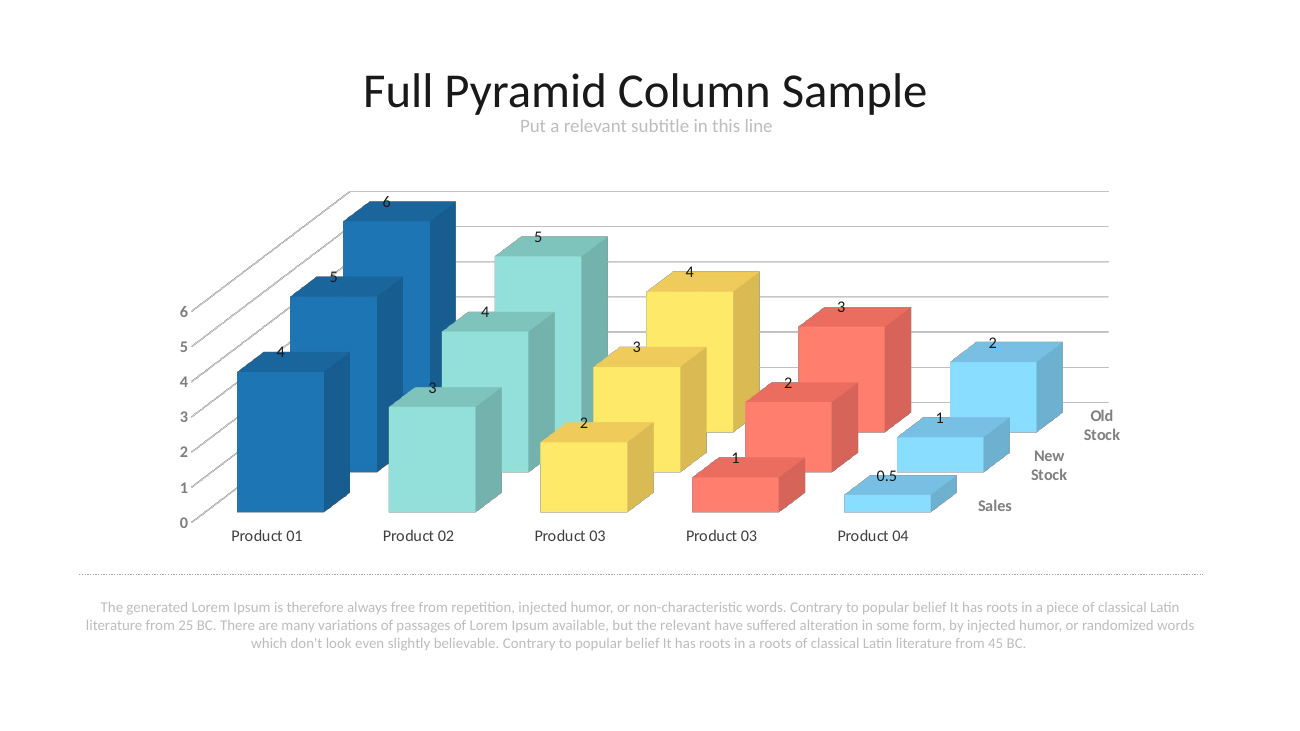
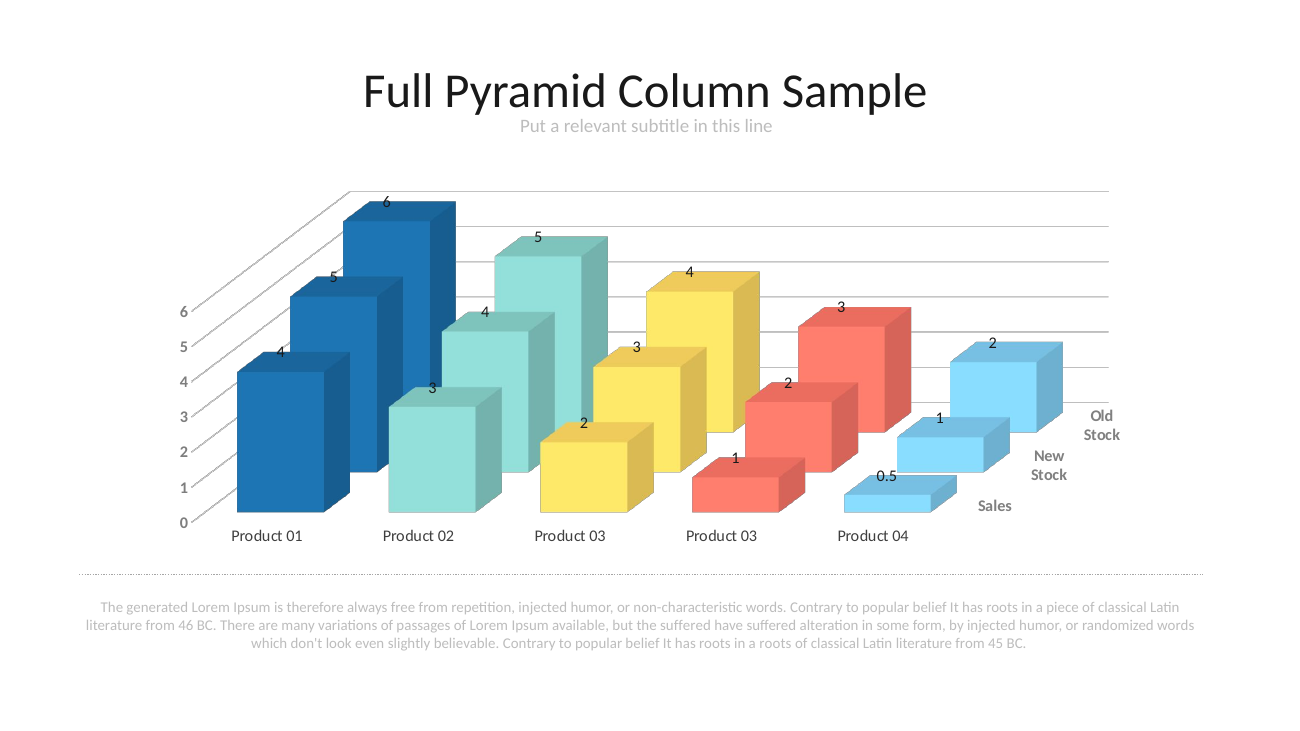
25: 25 -> 46 (186, 625)
the relevant: relevant -> suffered (685, 625)
